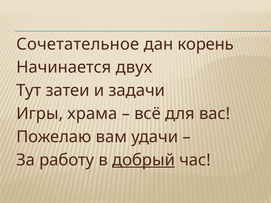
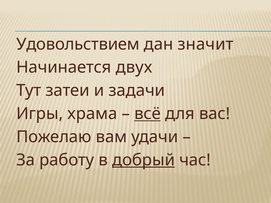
Сочетательное: Сочетательное -> Удовольствием (78, 44)
корень: корень -> значит (205, 44)
всё underline: none -> present (147, 114)
